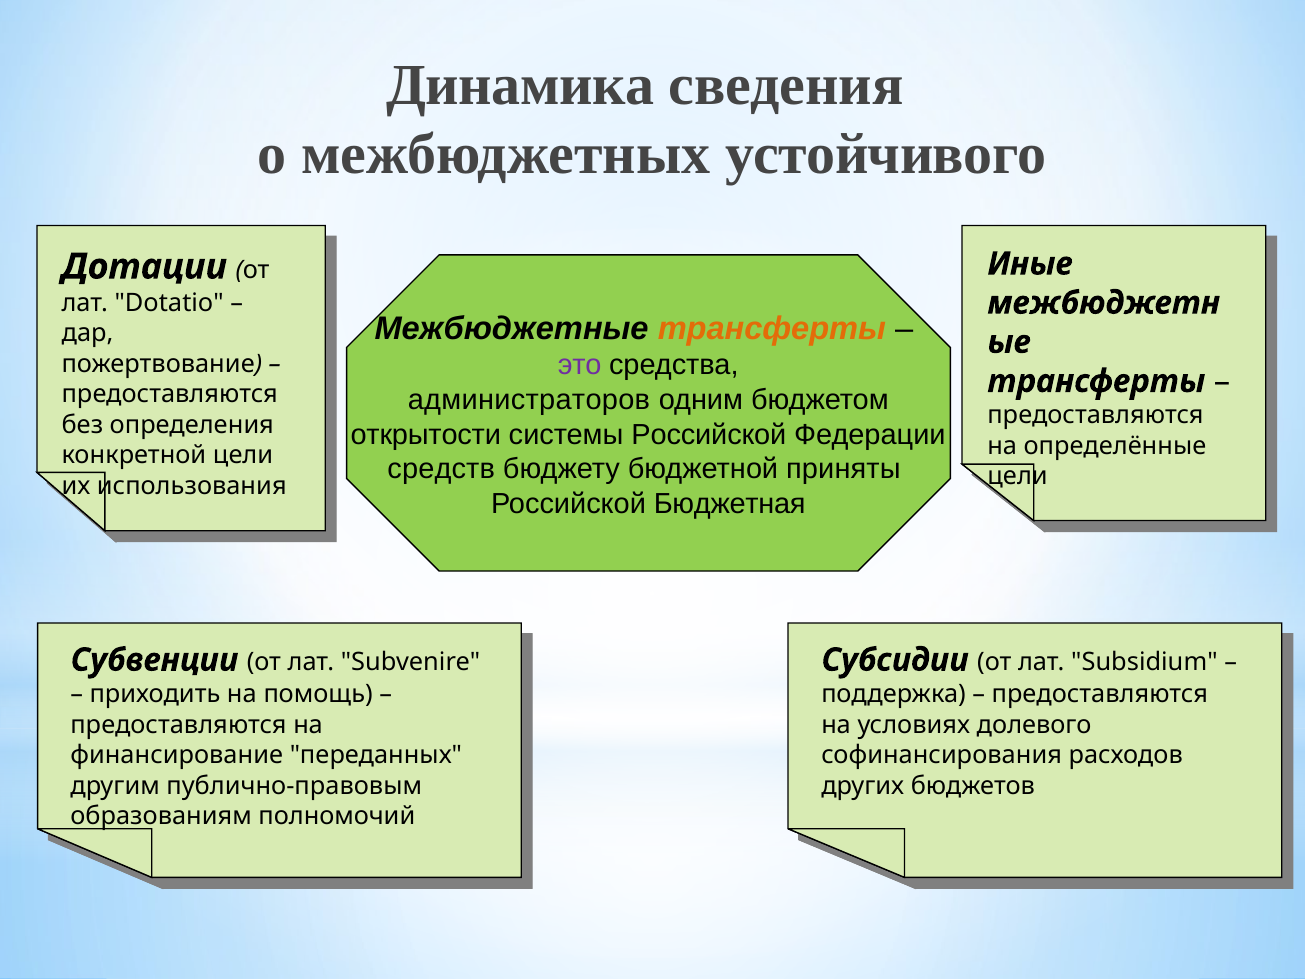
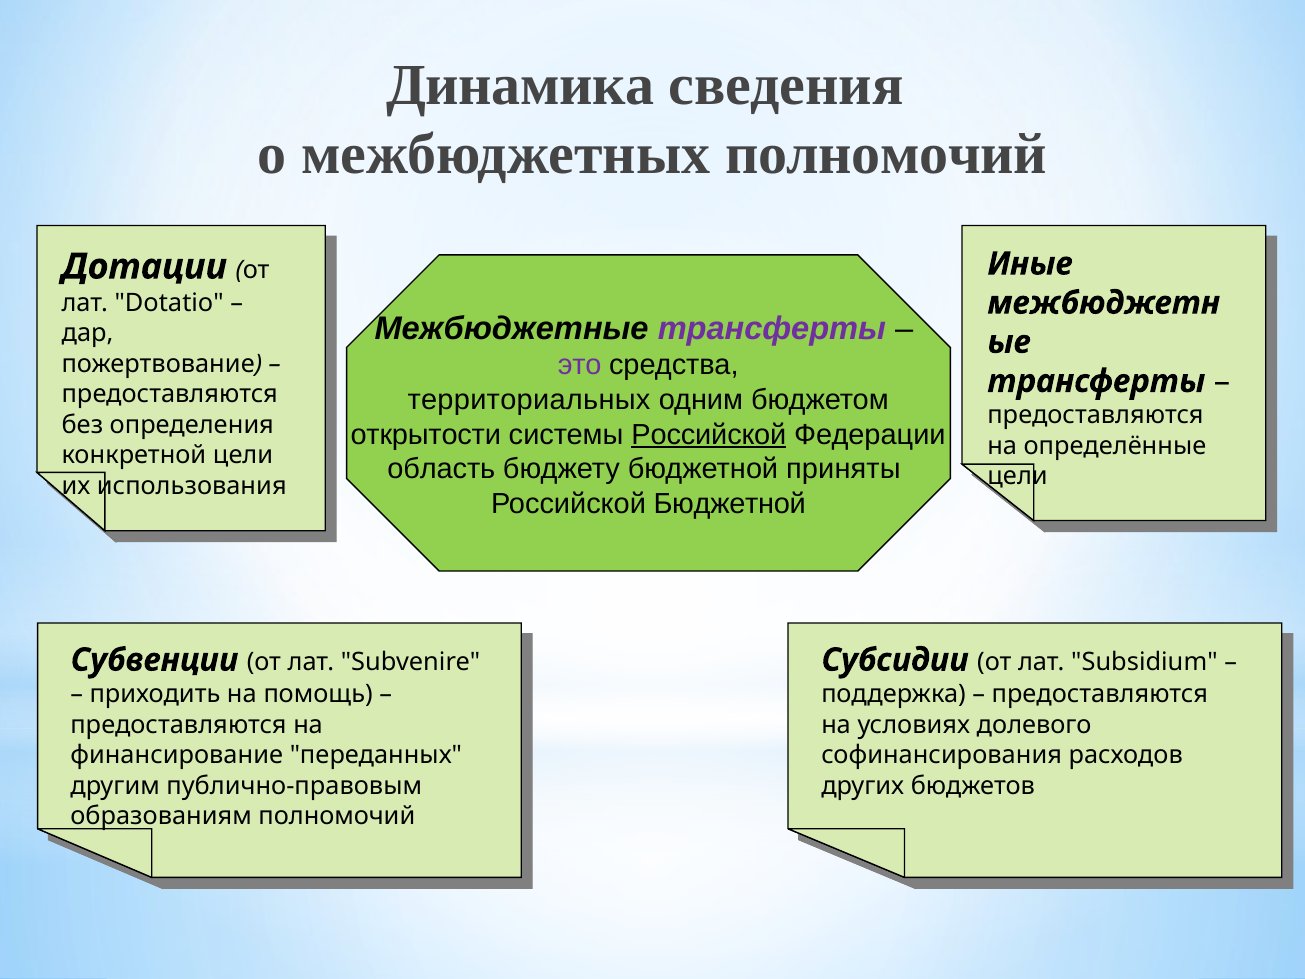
межбюджетных устойчивого: устойчивого -> полномочий (886, 155)
трансферты colour: orange -> purple (772, 328)
администраторов: администраторов -> территориальных (529, 400)
Российской underline: none -> present (709, 434)
средств: средств -> область (441, 469)
Российской Бюджетная: Бюджетная -> Бюджетной (730, 504)
